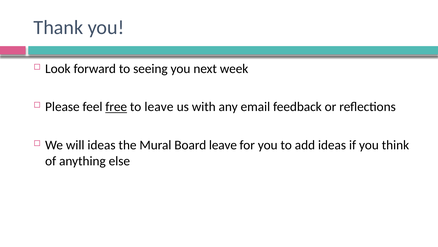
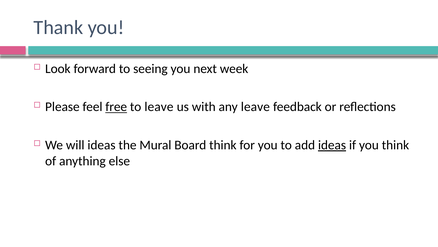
any email: email -> leave (255, 107)
Board leave: leave -> think (223, 145)
ideas underline: none -> present (332, 145)
